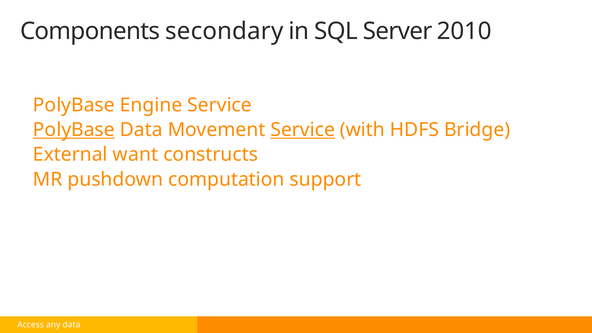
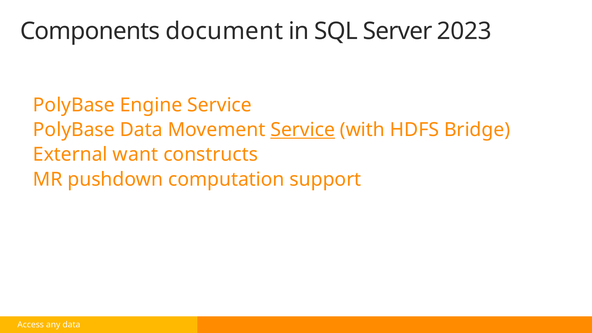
secondary: secondary -> document (224, 31)
2010: 2010 -> 2023 (464, 31)
PolyBase underline: present -> none (74, 130)
